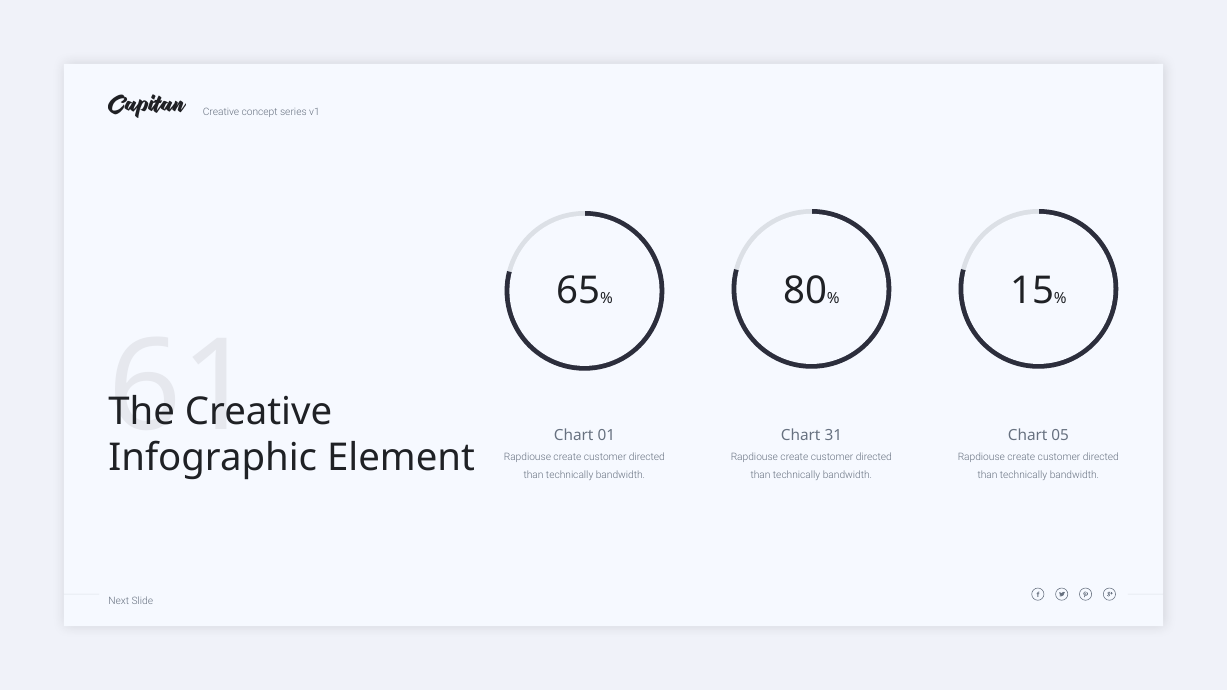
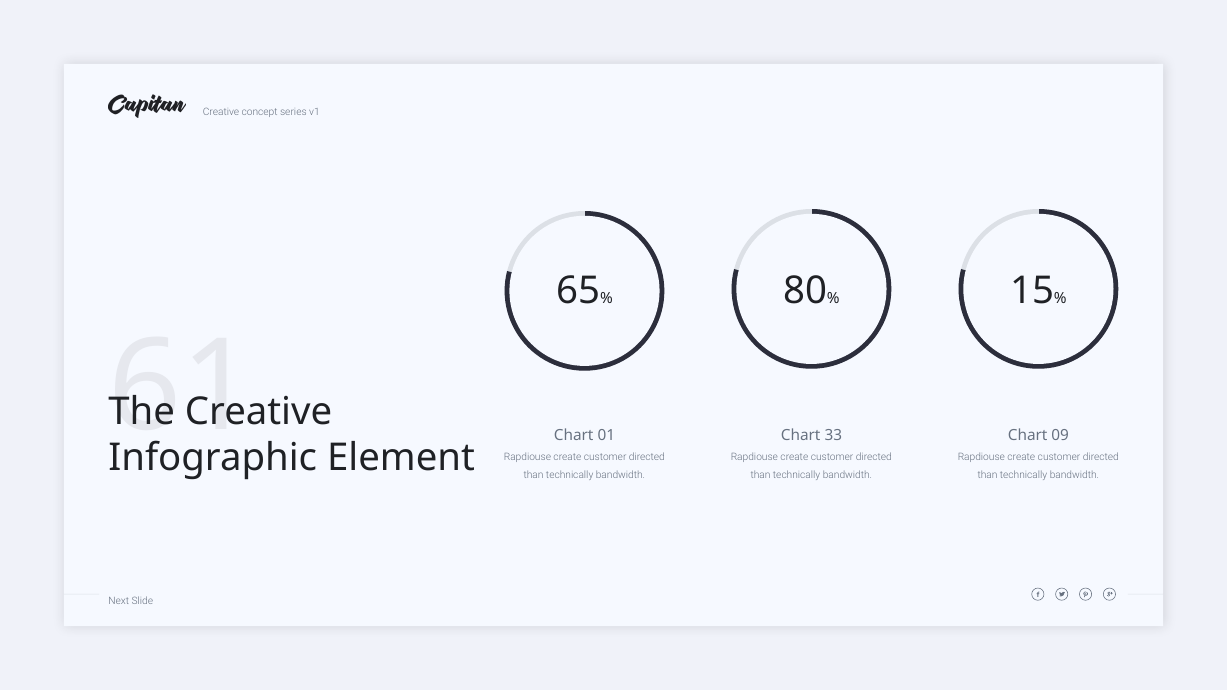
31: 31 -> 33 (833, 436)
05: 05 -> 09 (1060, 436)
